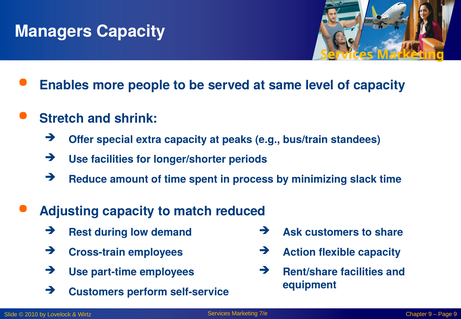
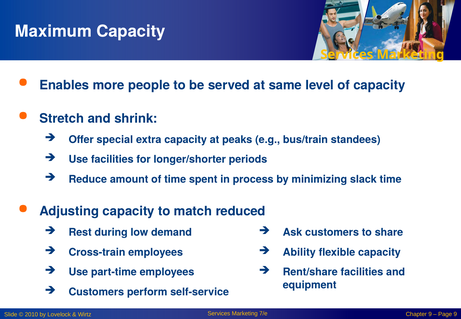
Managers: Managers -> Maximum (53, 31)
Action: Action -> Ability (299, 252)
